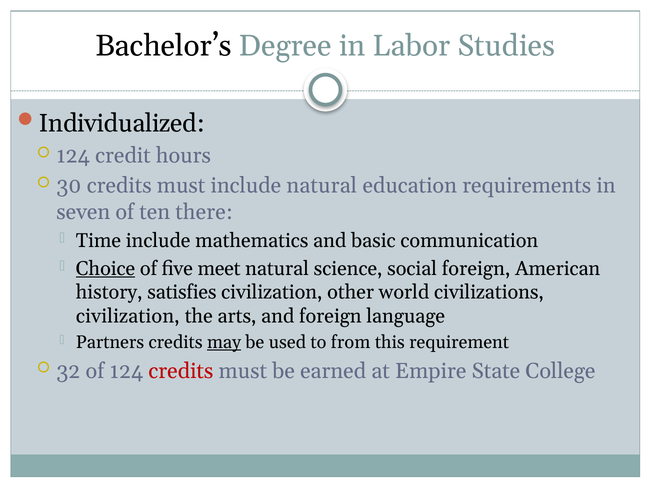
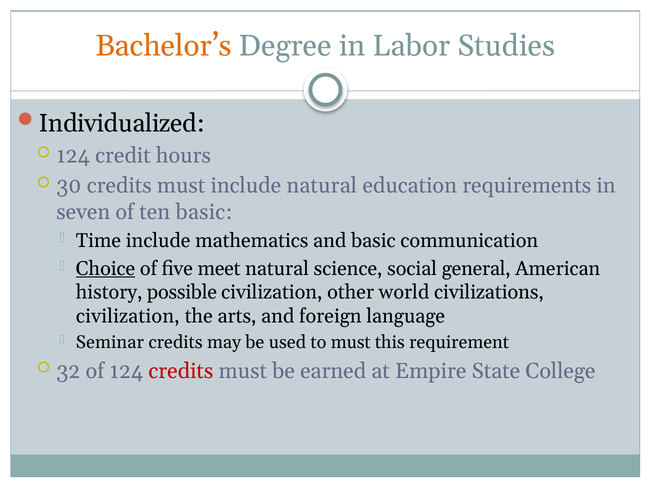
Bachelor’s colour: black -> orange (164, 46)
ten there: there -> basic (204, 212)
social foreign: foreign -> general (476, 269)
satisfies: satisfies -> possible (182, 292)
Partners: Partners -> Seminar (110, 343)
may underline: present -> none (224, 343)
to from: from -> must (351, 343)
